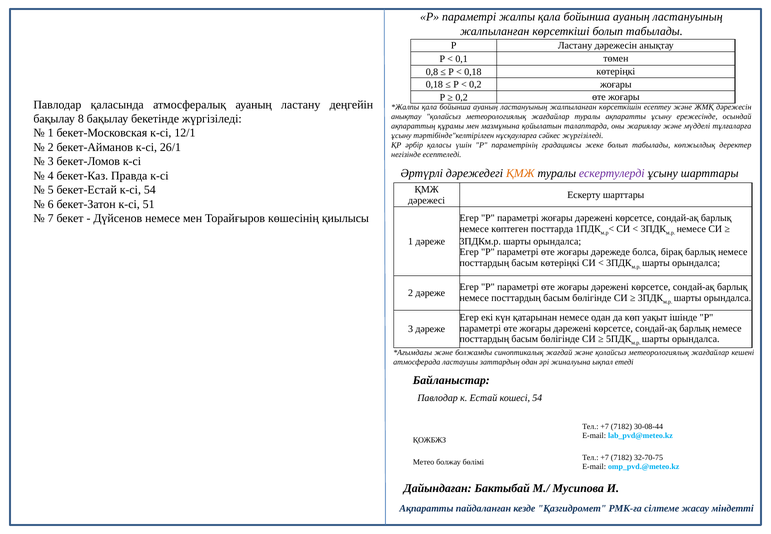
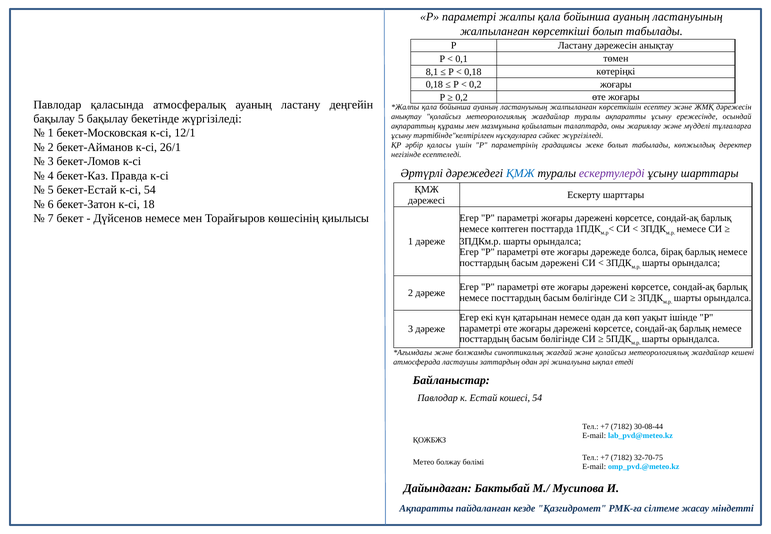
0,8: 0,8 -> 8,1 (432, 72)
бақылау 8: 8 -> 5 (81, 119)
ҚМЖ colour: orange -> blue (520, 173)
51: 51 -> 18 (149, 204)
басым көтеріңкі: көтеріңкі -> дәрежені (560, 263)
